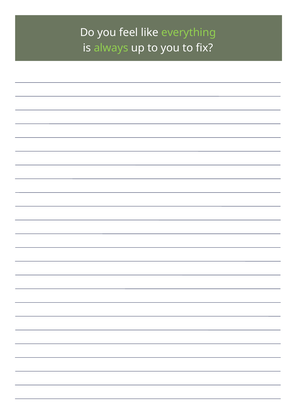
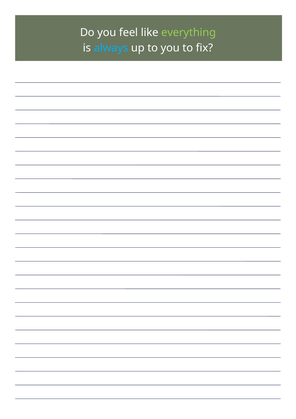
always colour: light green -> light blue (111, 48)
